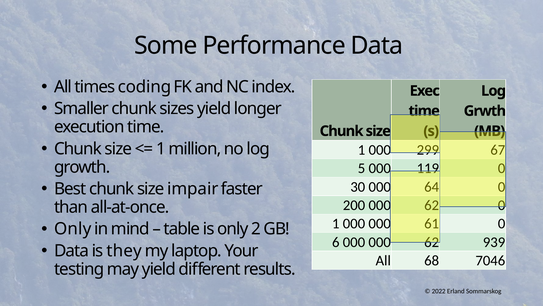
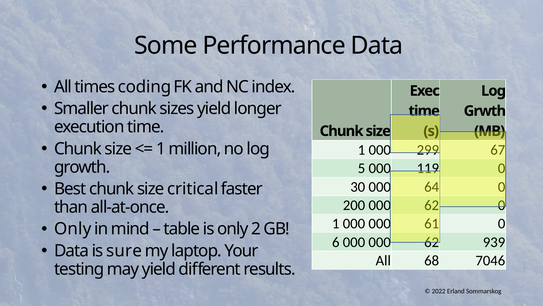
impair: impair -> critical (193, 189)
they: they -> sure (124, 250)
